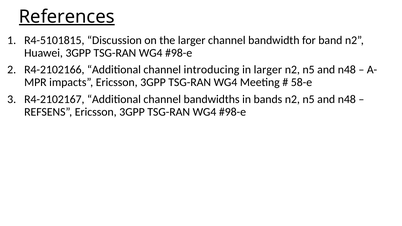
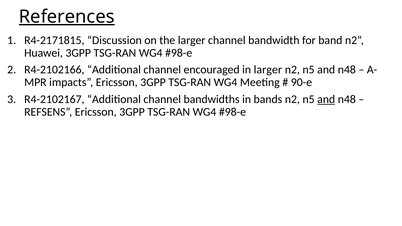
R4-5101815: R4-5101815 -> R4-2171815 (54, 40)
introducing: introducing -> encouraged (212, 70)
58-e: 58-e -> 90-e (301, 82)
and underline: none -> present (326, 99)
